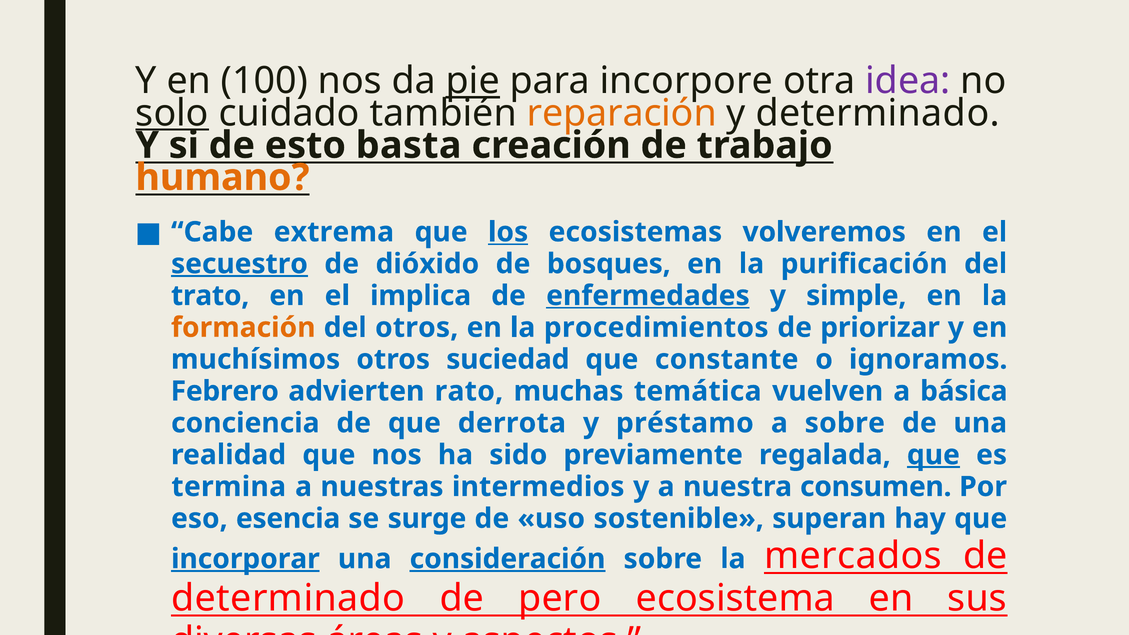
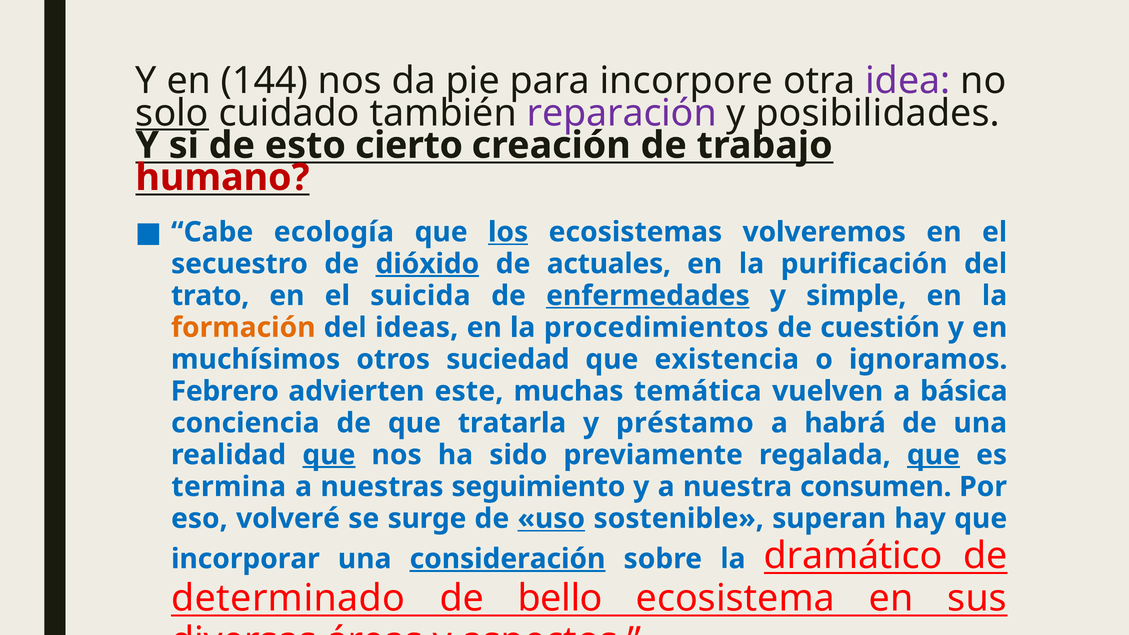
100: 100 -> 144 (264, 81)
pie underline: present -> none (473, 81)
reparación colour: orange -> purple (622, 113)
y determinado: determinado -> posibilidades (878, 113)
basta: basta -> cierto (409, 145)
humano colour: orange -> red (222, 178)
extrema: extrema -> ecología (334, 232)
secuestro underline: present -> none (239, 264)
dióxido underline: none -> present (427, 264)
bosques: bosques -> actuales (609, 264)
implica: implica -> suicida (420, 296)
del otros: otros -> ideas (417, 328)
priorizar: priorizar -> cuestión (880, 328)
constante: constante -> existencia (727, 359)
rato: rato -> este (469, 391)
derrota: derrota -> tratarla (512, 423)
a sobre: sobre -> habrá (845, 423)
que underline: none -> present (329, 455)
intermedios: intermedios -> seguimiento (538, 487)
esencia: esencia -> volveré (288, 519)
uso underline: none -> present (551, 519)
incorporar underline: present -> none (245, 559)
mercados: mercados -> dramático (853, 556)
pero: pero -> bello (560, 598)
